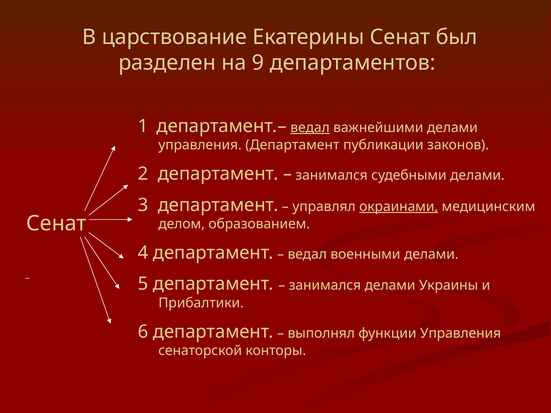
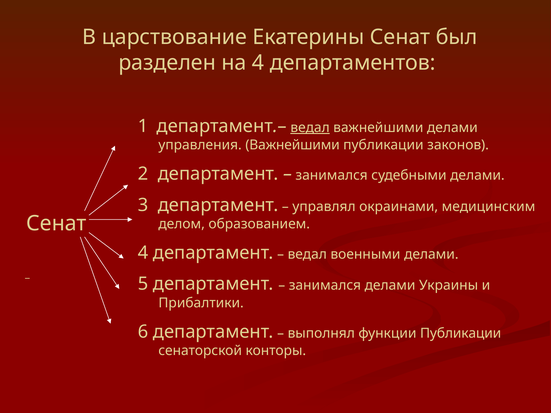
на 9: 9 -> 4 (258, 63)
управления Департамент: Департамент -> Важнейшими (293, 145)
окраинами underline: present -> none (399, 207)
функции Управления: Управления -> Публикации (461, 333)
